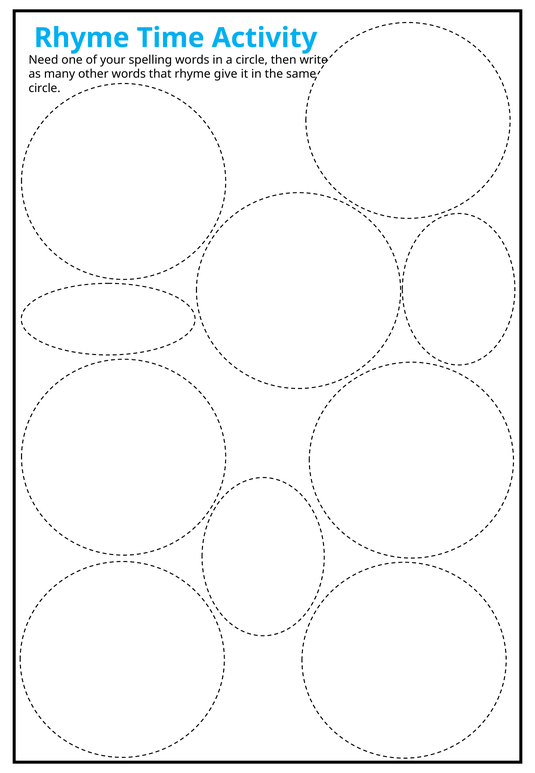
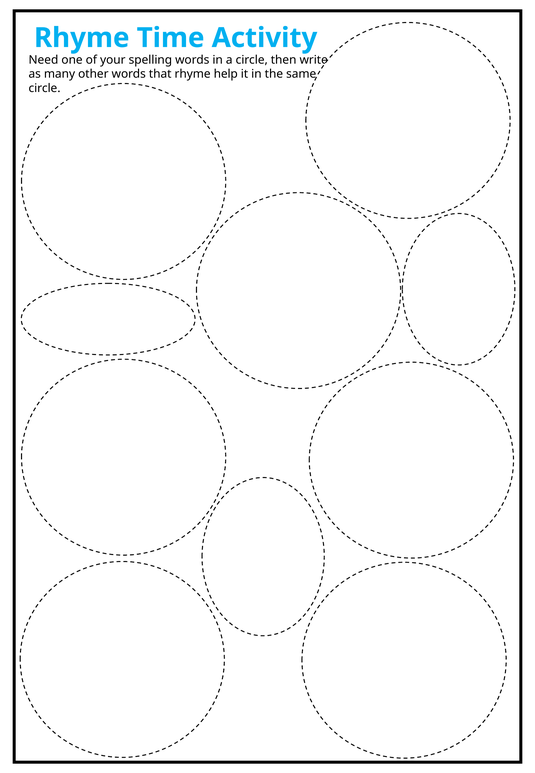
give: give -> help (226, 74)
